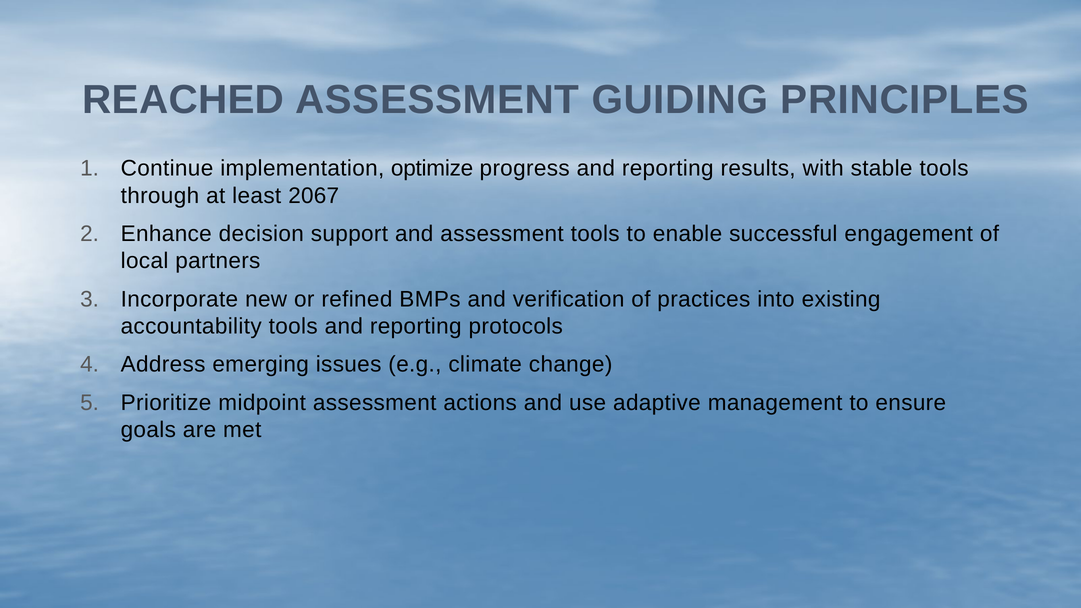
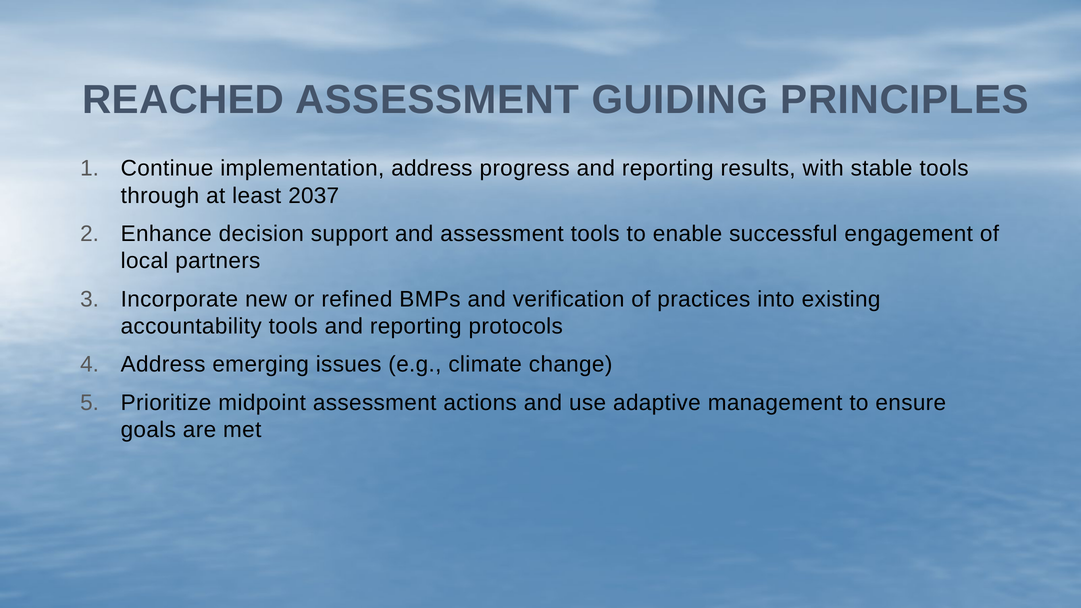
implementation optimize: optimize -> address (432, 169)
2067: 2067 -> 2037 (314, 196)
